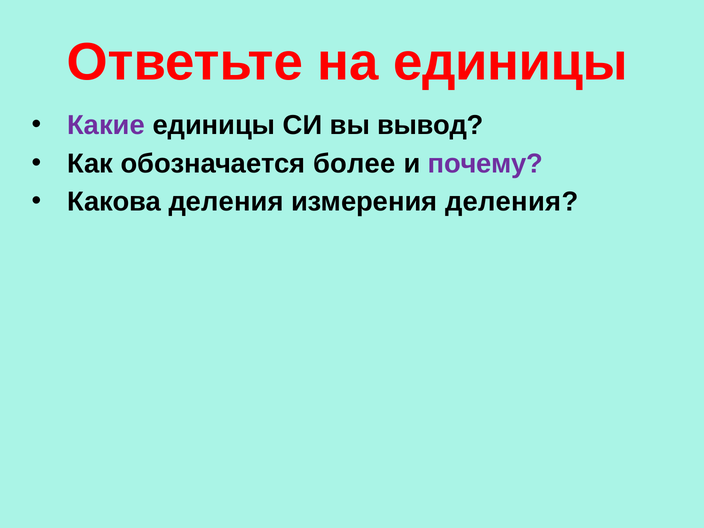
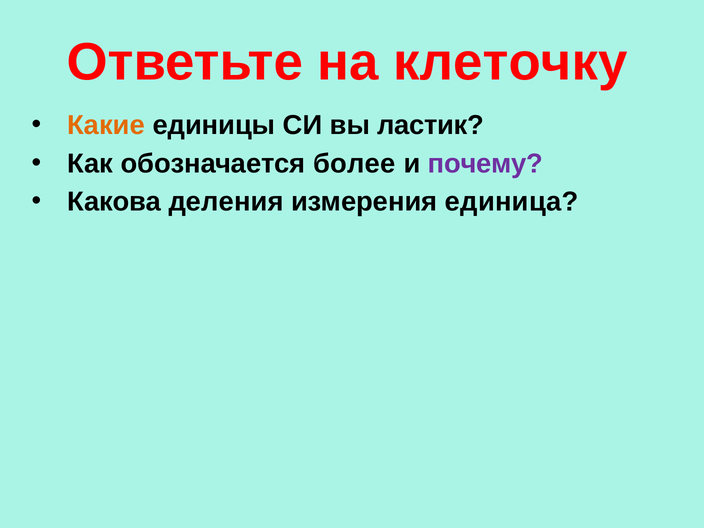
на единицы: единицы -> клеточку (510, 62)
Какие colour: purple -> orange (106, 125)
вывод: вывод -> ластик (430, 125)
измерения деления: деления -> единица (512, 202)
